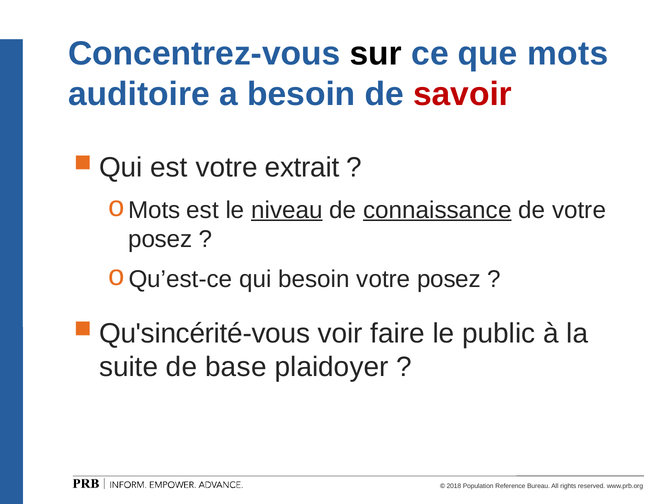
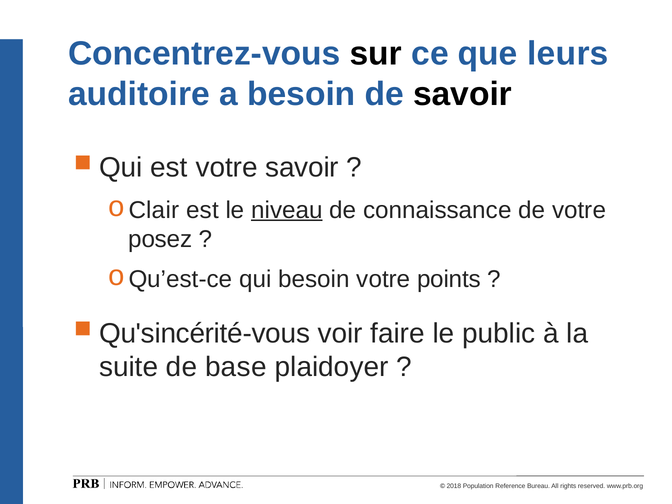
que mots: mots -> leurs (568, 54)
savoir colour: red -> black (463, 94)
votre extrait: extrait -> savoir (302, 168)
Mots: Mots -> Clair (154, 210)
connaissance underline: present -> none (437, 210)
posez: posez -> points (449, 279)
